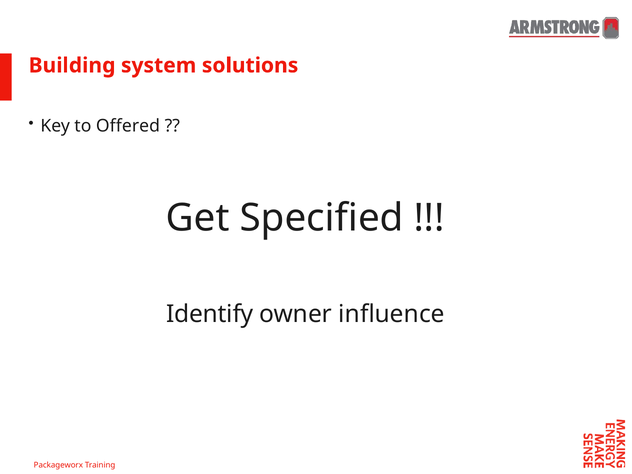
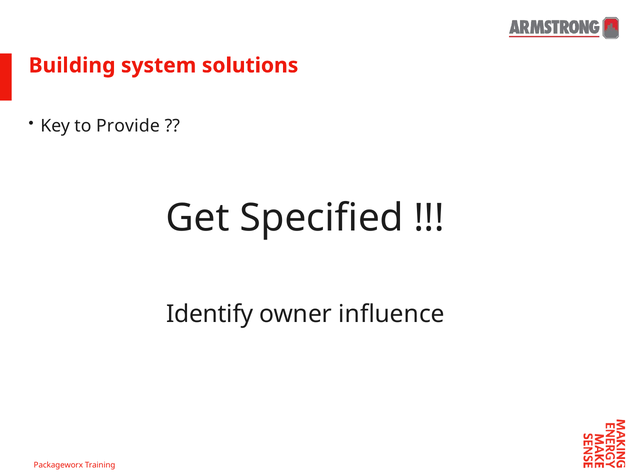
Offered: Offered -> Provide (128, 126)
